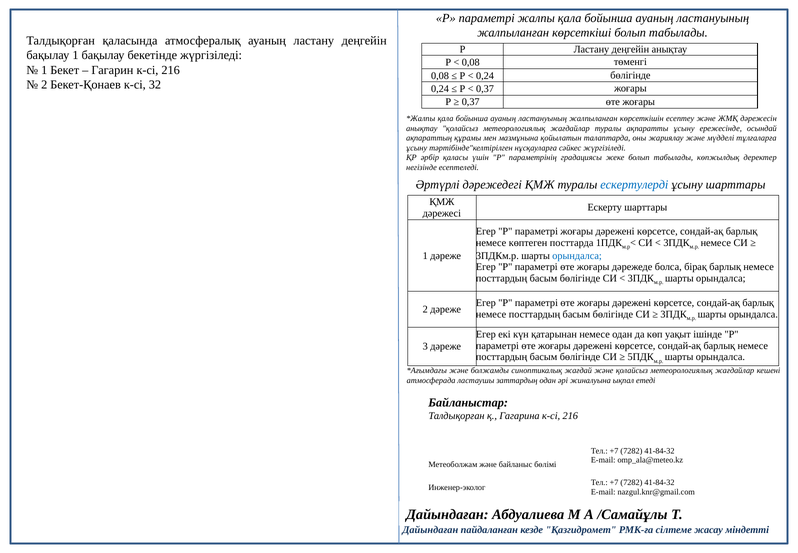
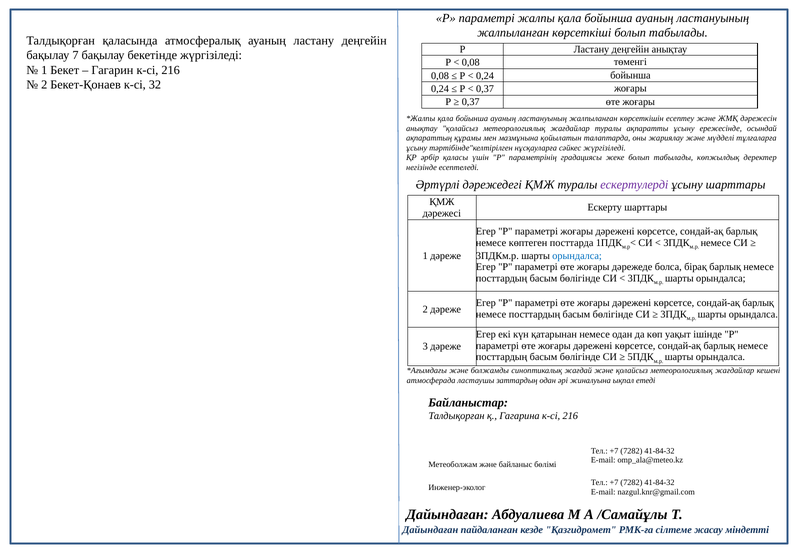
бақылау 1: 1 -> 7 (75, 55)
0,24 бөлігінде: бөлігінде -> бойынша (630, 75)
ескертулерді colour: blue -> purple (634, 185)
